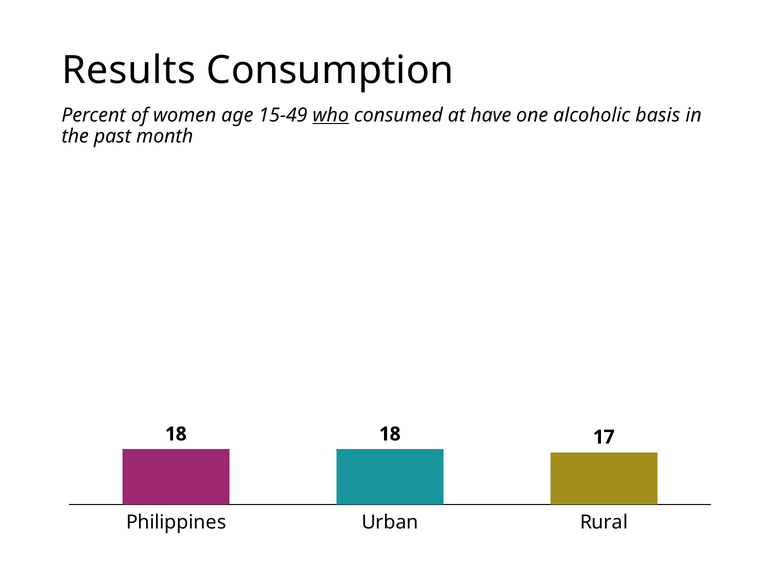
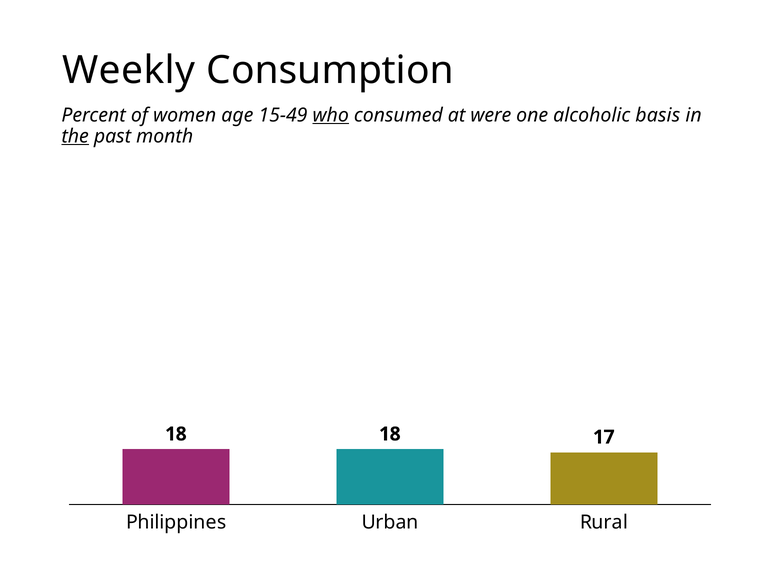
Results: Results -> Weekly (129, 71)
have: have -> were (491, 115)
the underline: none -> present (75, 136)
